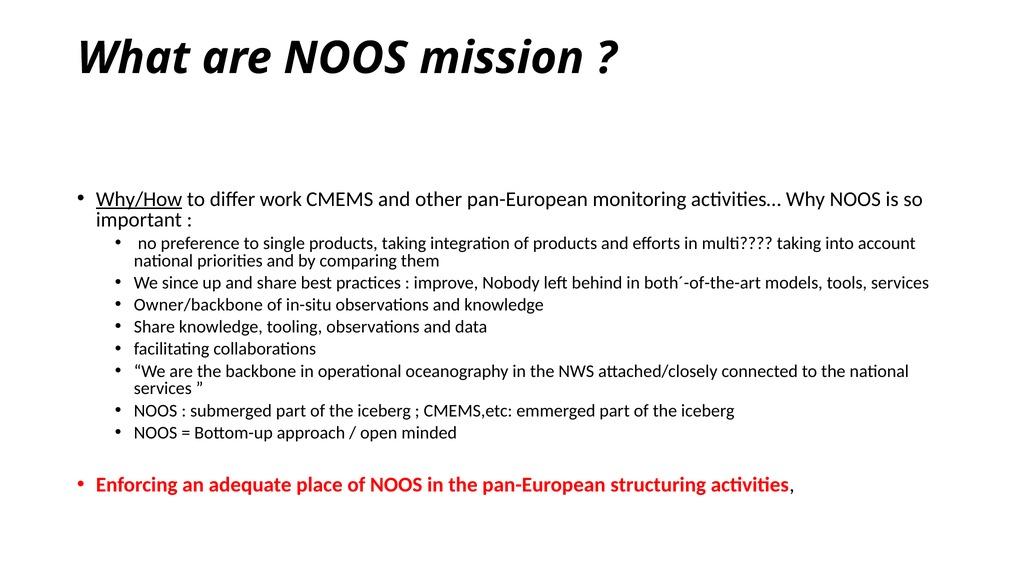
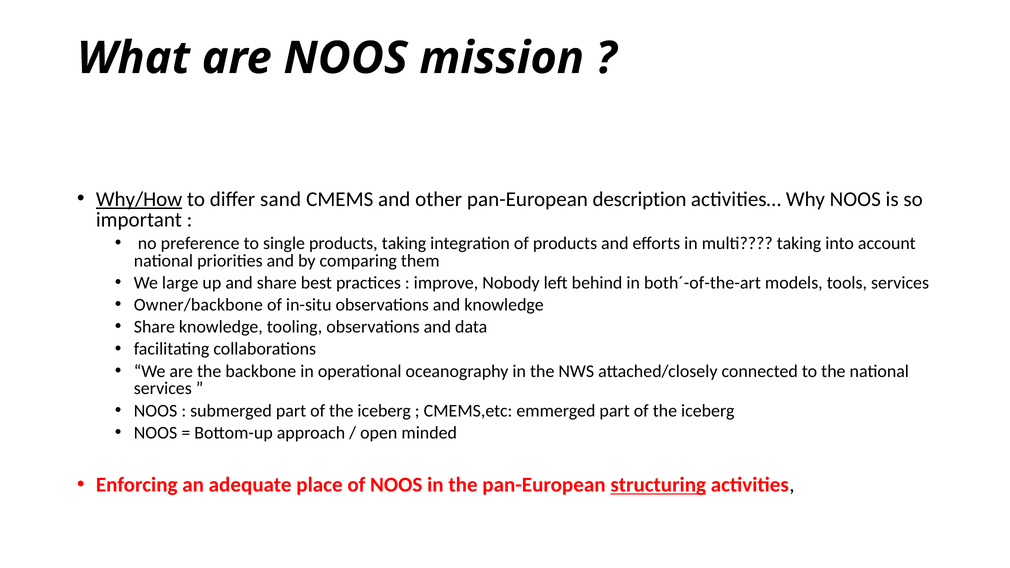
work: work -> sand (281, 199)
monitoring: monitoring -> description (640, 199)
since: since -> large (180, 283)
structuring underline: none -> present (658, 485)
